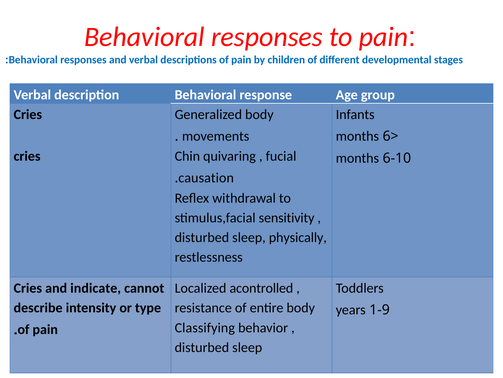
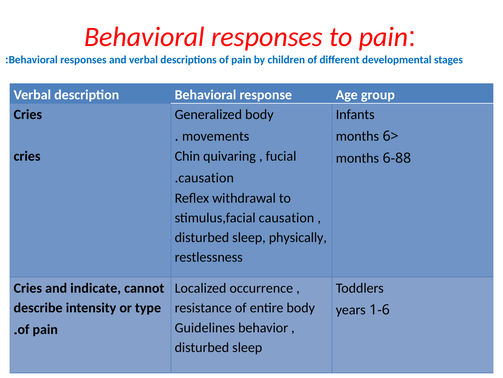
6-10: 6-10 -> 6-88 (397, 158)
stimulus,facial sensitivity: sensitivity -> causation (286, 217)
acontrolled: acontrolled -> occurrence (261, 288)
1-9: 1-9 -> 1-6 (380, 309)
Classifying: Classifying -> Guidelines (205, 327)
